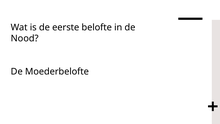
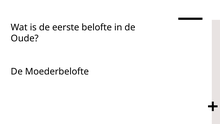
Nood: Nood -> Oude (25, 38)
